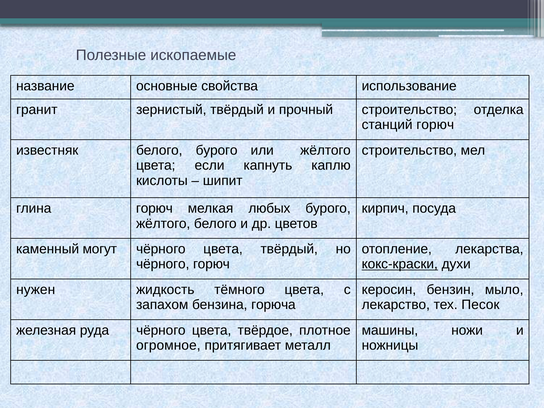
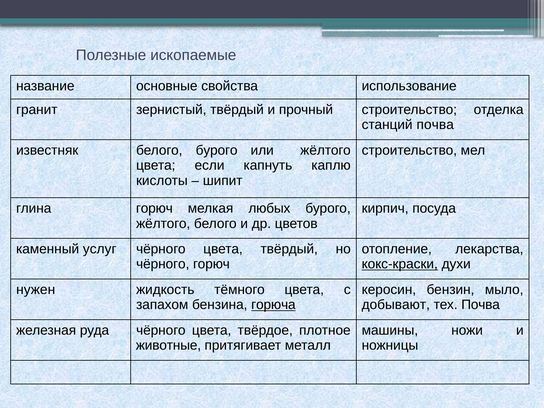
станций горюч: горюч -> почва (435, 125)
могут: могут -> услуг (100, 249)
горюча underline: none -> present (273, 305)
лекарство: лекарство -> добывают (396, 305)
тех Песок: Песок -> Почва (481, 305)
огромное: огромное -> животные (168, 345)
